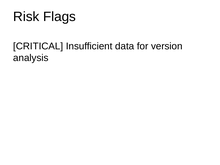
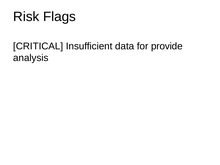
version: version -> provide (167, 46)
